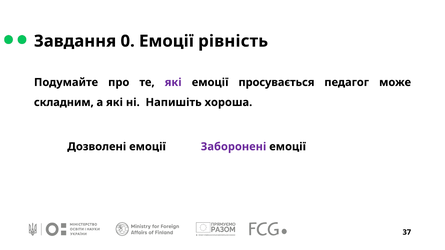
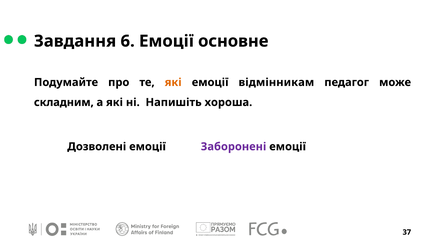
0: 0 -> 6 (128, 41)
рівність: рівність -> основне (233, 41)
які colour: purple -> orange (173, 82)
просувається: просувається -> відмінникам (276, 82)
